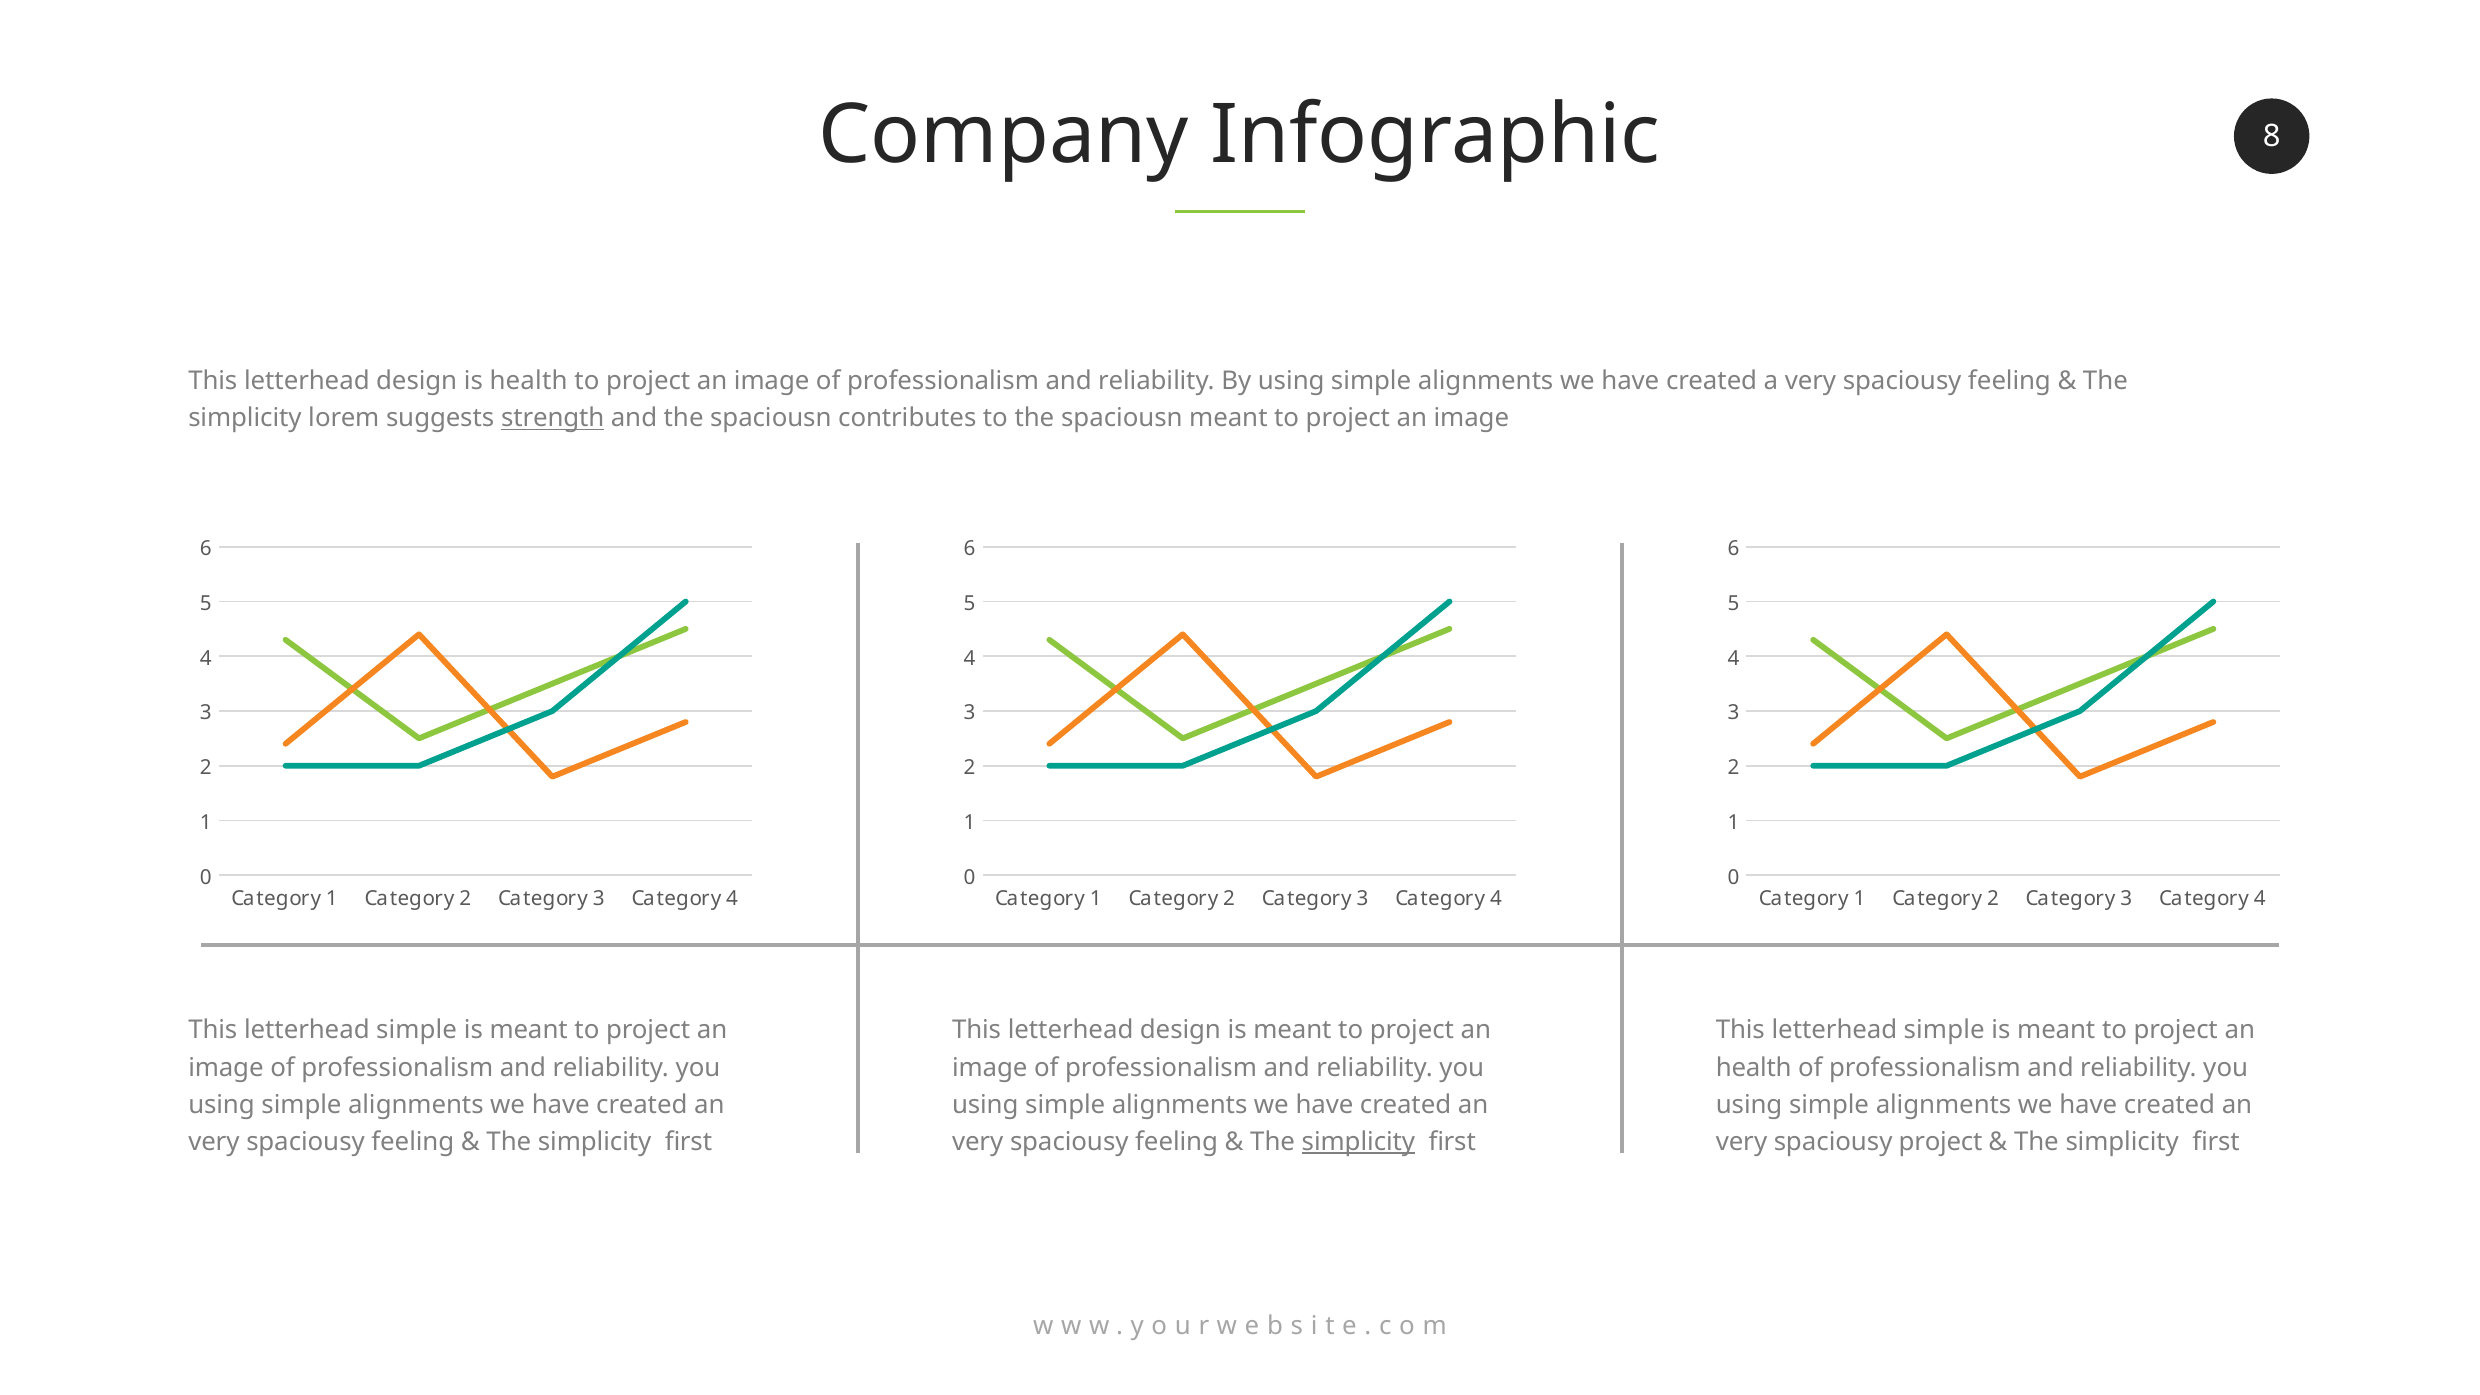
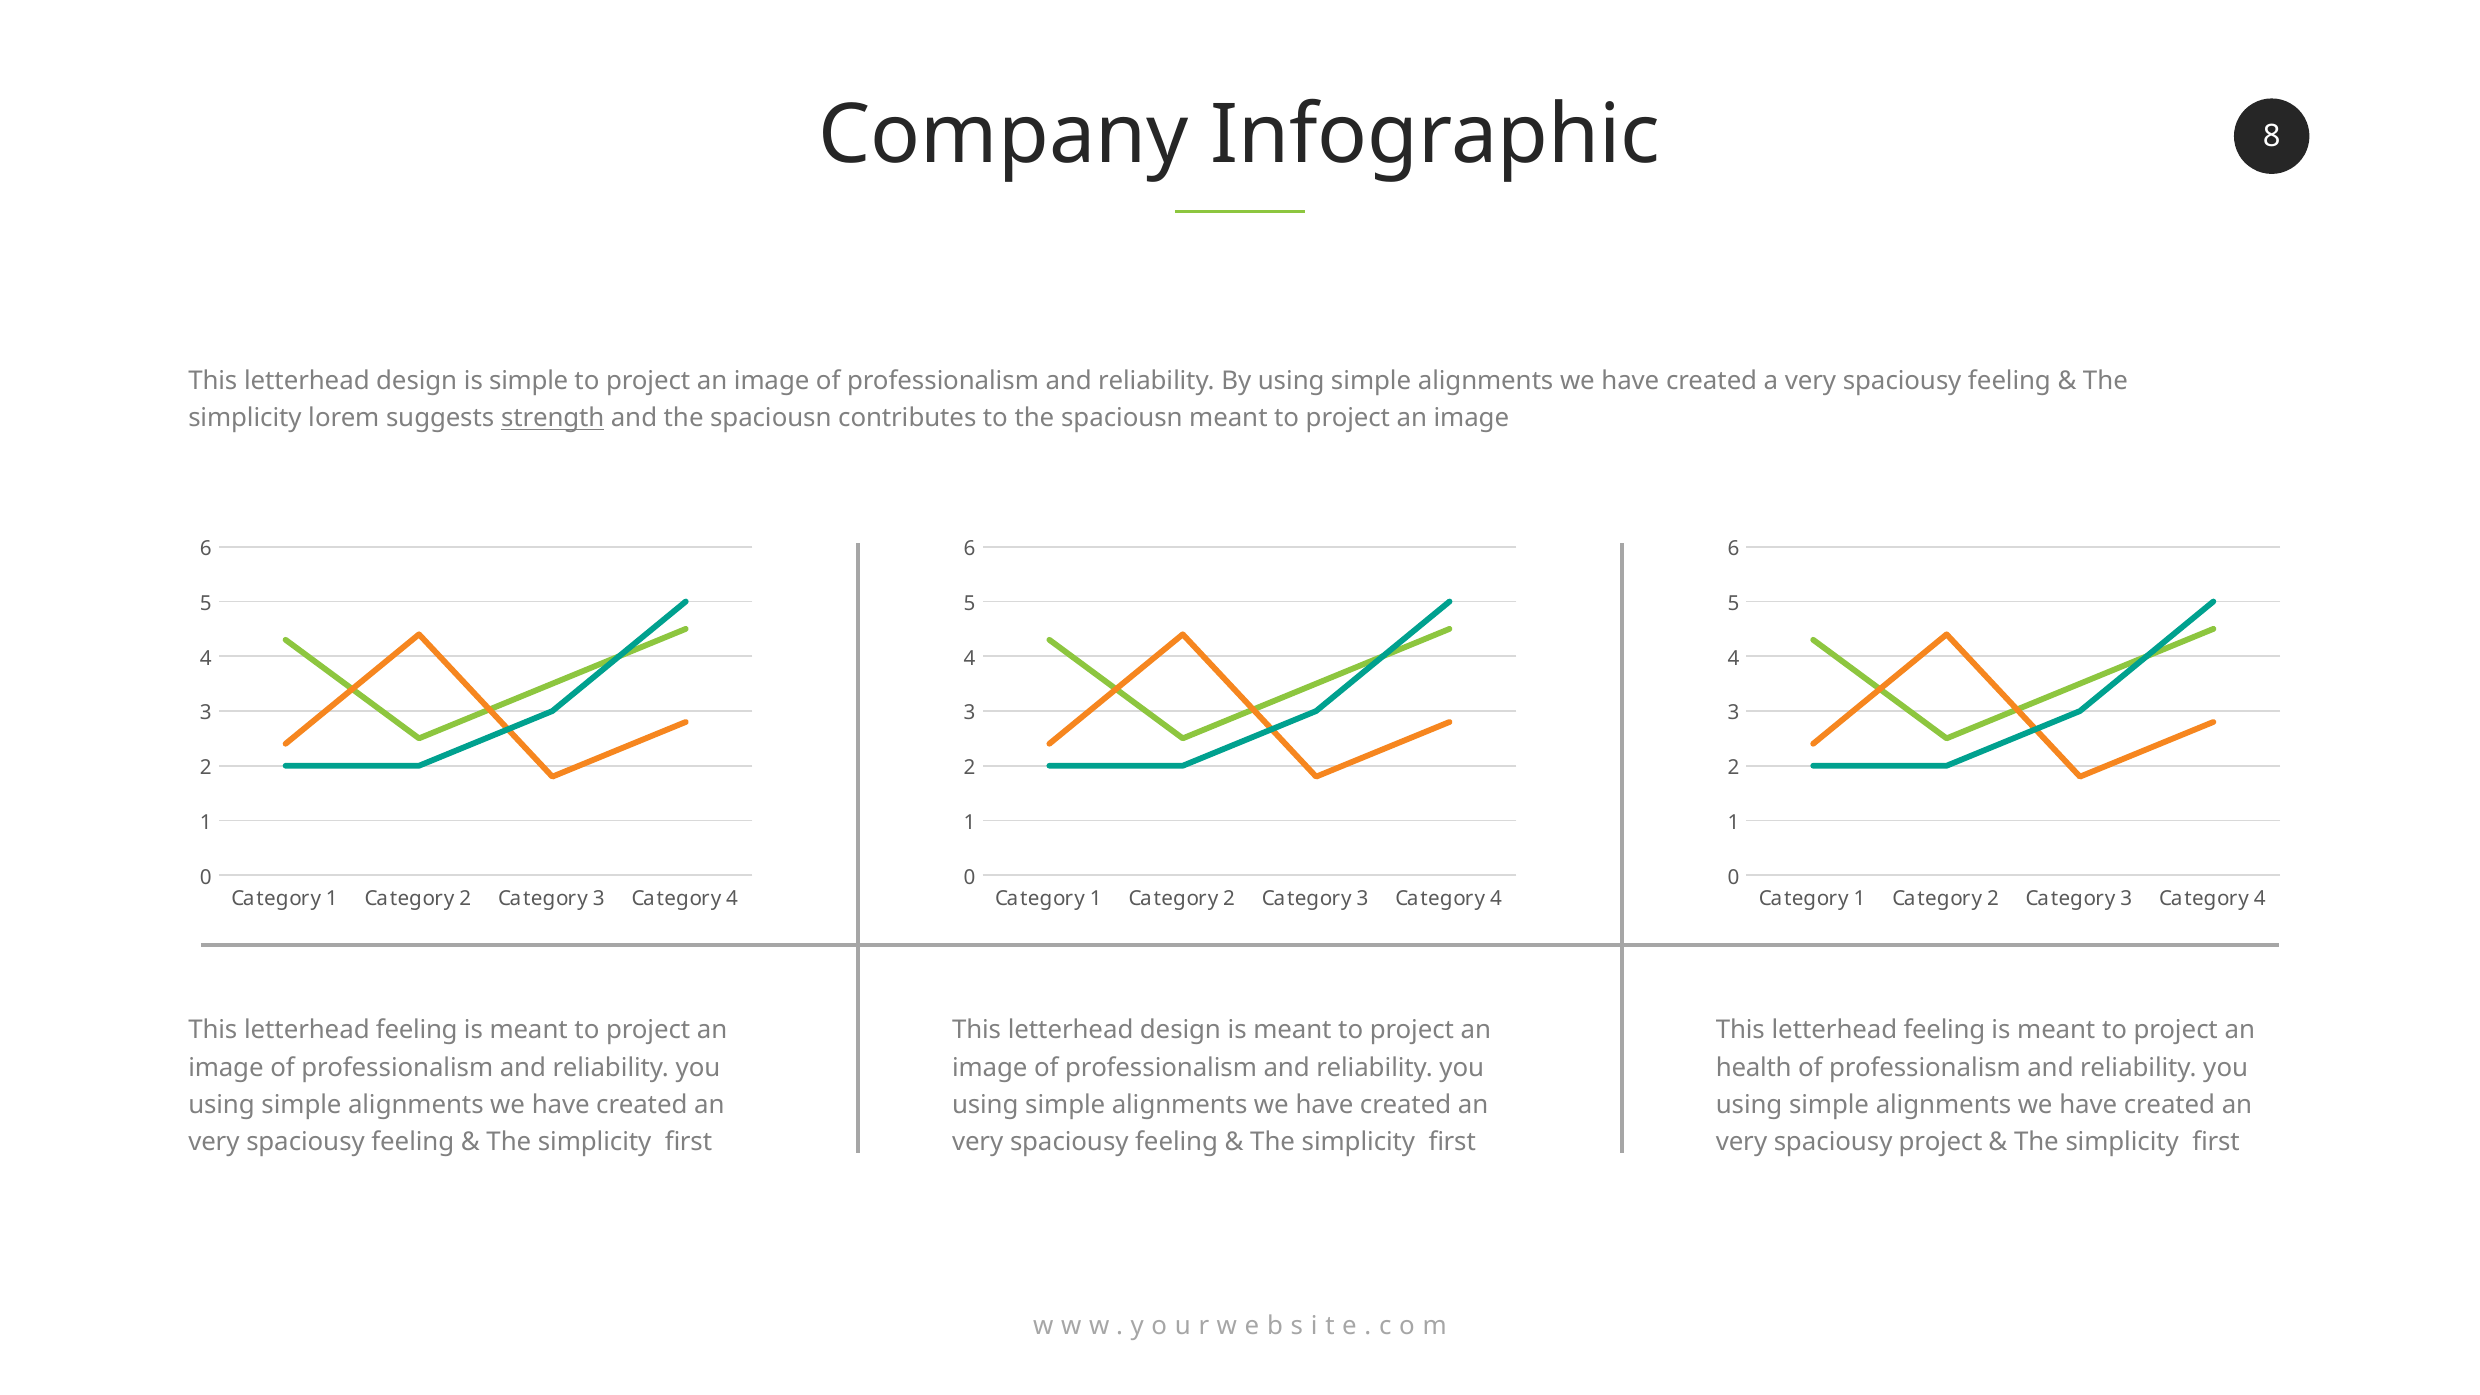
is health: health -> simple (529, 381)
simple: simple -> feeling (417, 1030)
simple: simple -> feeling (1944, 1030)
simplicity underline: present -> none (1358, 1142)
